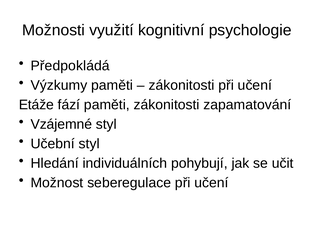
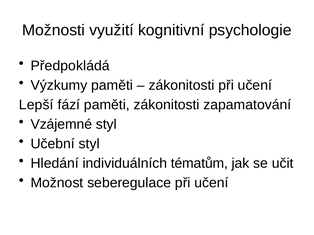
Etáže: Etáže -> Lepší (36, 105)
pohybují: pohybují -> tématům (199, 164)
